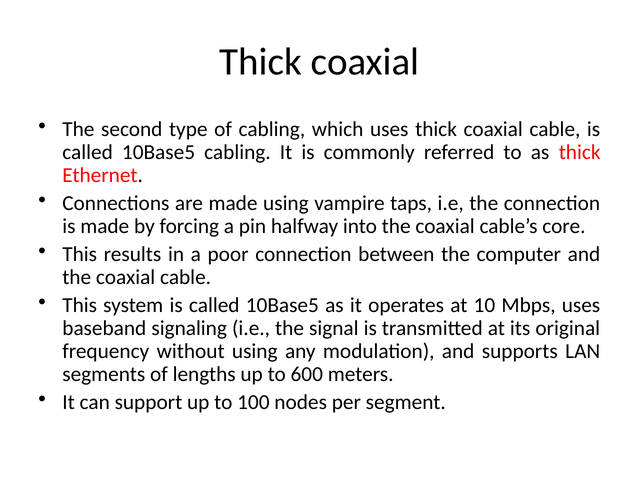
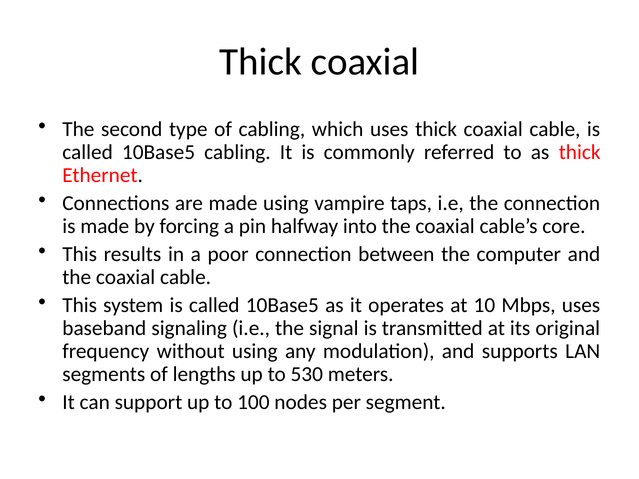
600: 600 -> 530 (307, 375)
